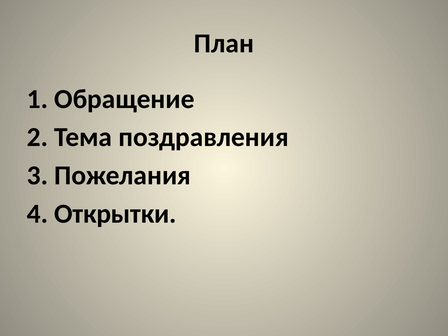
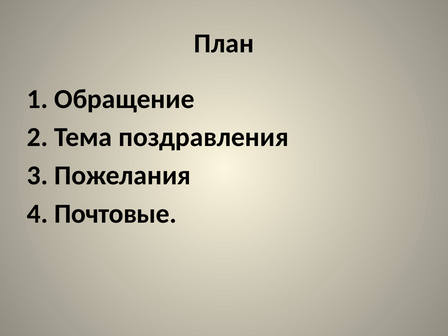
Открытки: Открытки -> Почтовые (115, 214)
